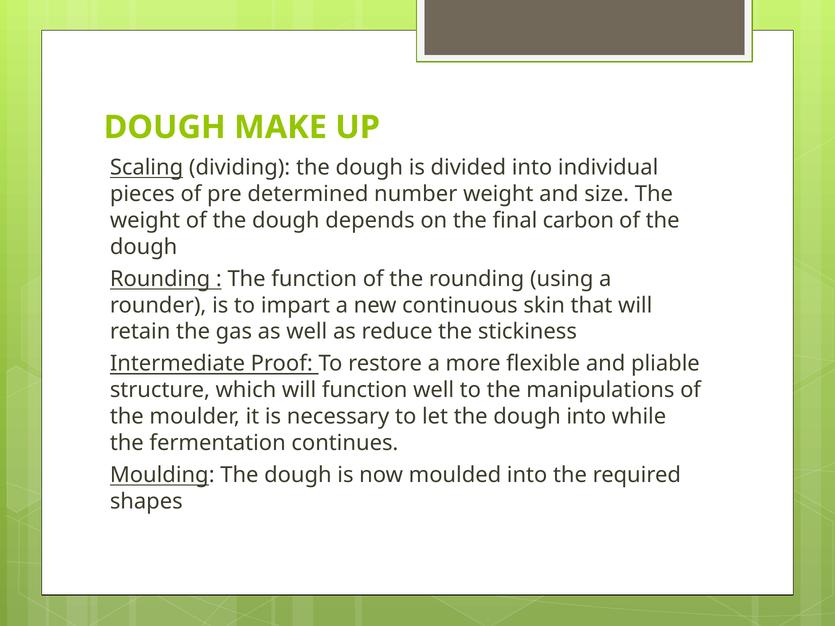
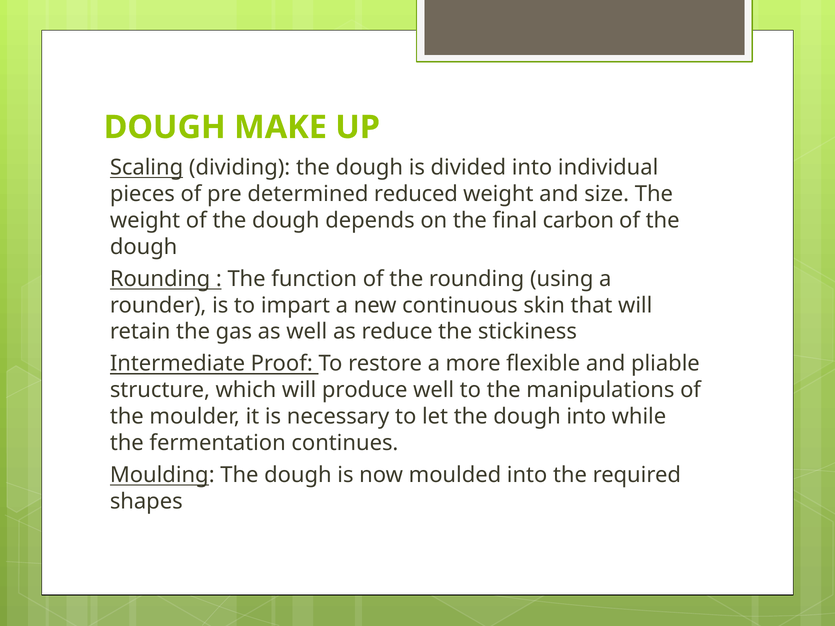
number: number -> reduced (416, 194)
will function: function -> produce (365, 390)
